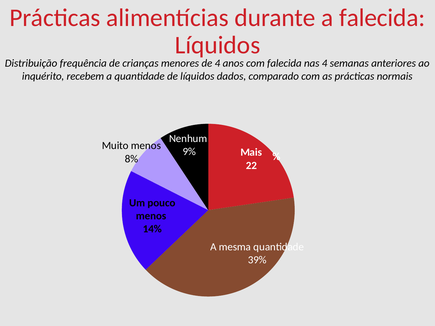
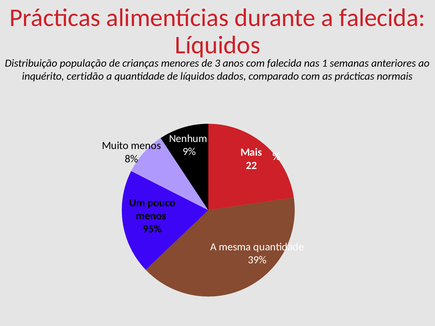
frequência: frequência -> população (83, 63)
de 4: 4 -> 3 (217, 63)
nas 4: 4 -> 1 (325, 63)
recebem: recebem -> certidão (85, 76)
14%: 14% -> 95% (152, 229)
